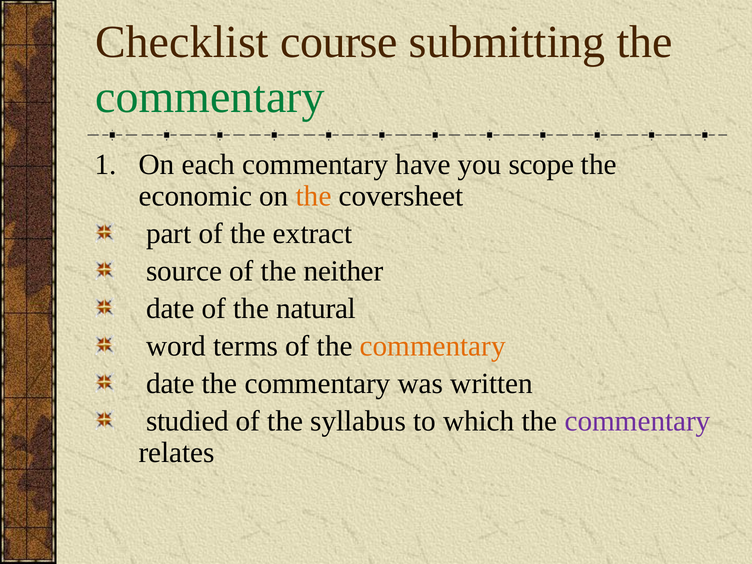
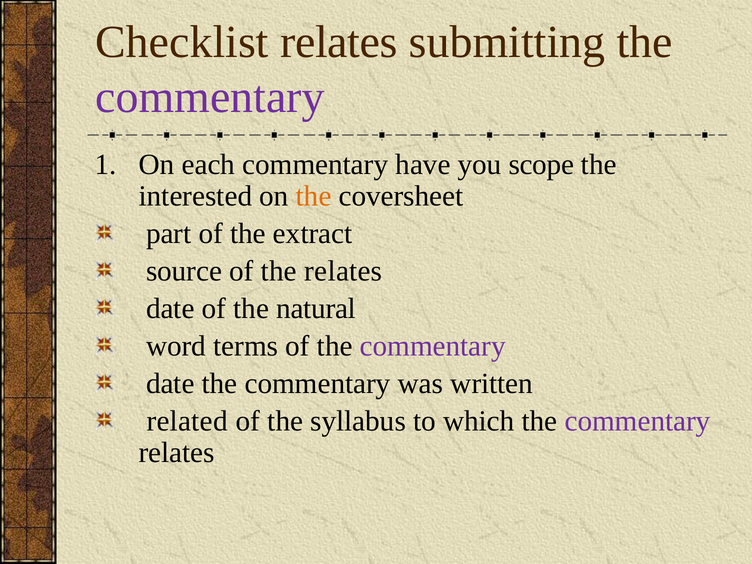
Checklist course: course -> relates (339, 42)
commentary colour: green -> purple (210, 97)
economic: economic -> interested (195, 196)
the neither: neither -> relates (343, 271)
commentary colour: orange -> purple (433, 346)
studied: studied -> related (187, 421)
